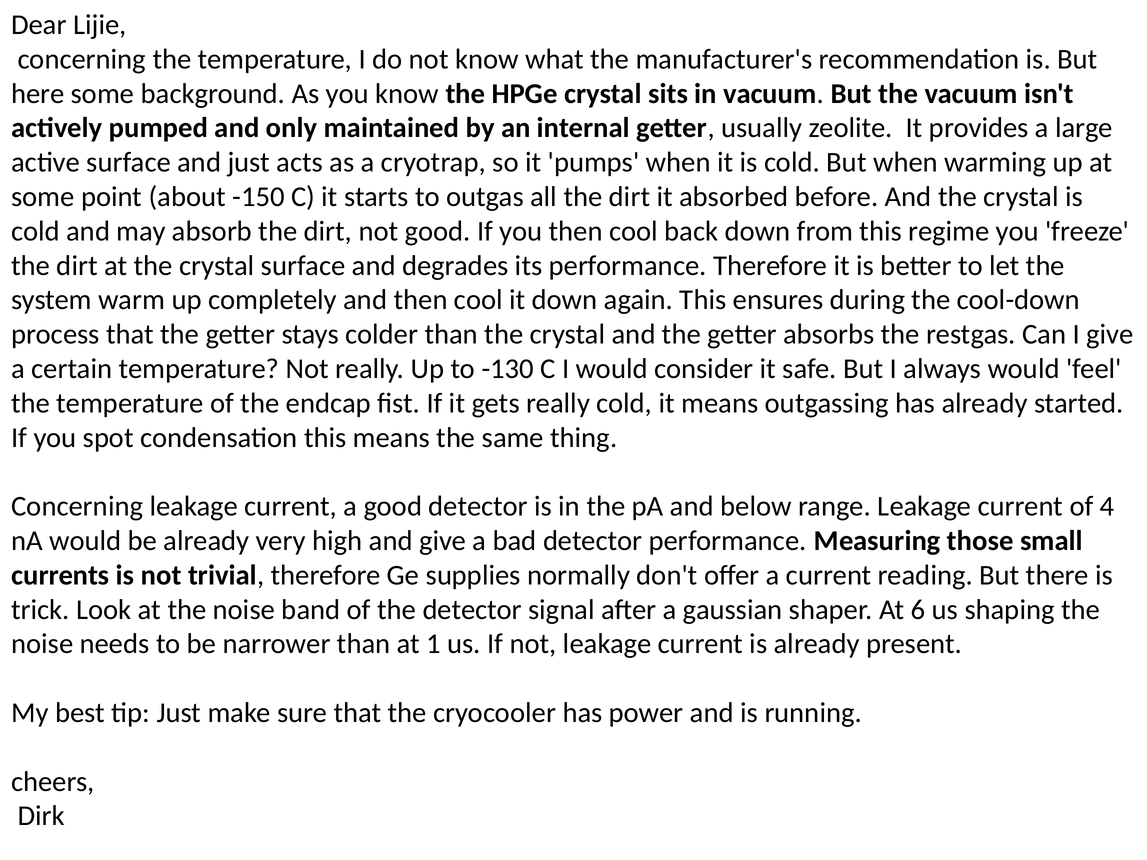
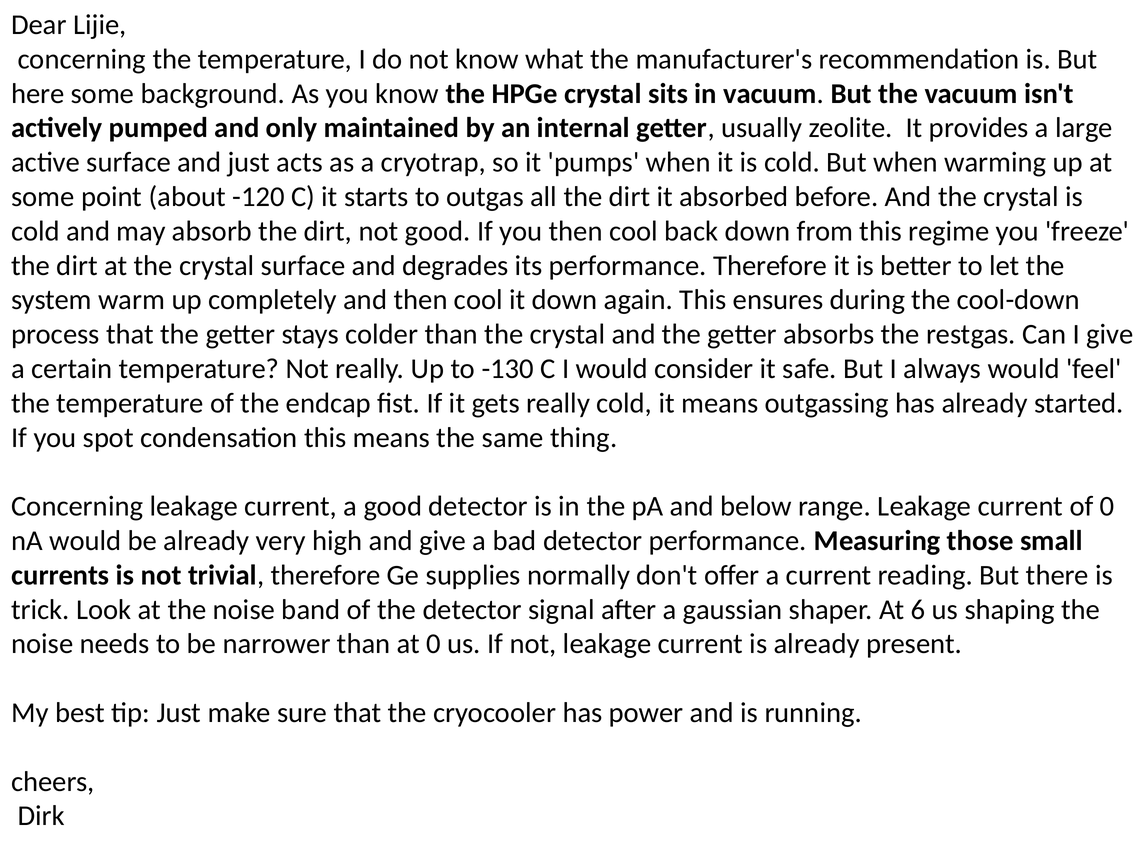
-150: -150 -> -120 (259, 197)
of 4: 4 -> 0 (1107, 507)
at 1: 1 -> 0 (434, 644)
